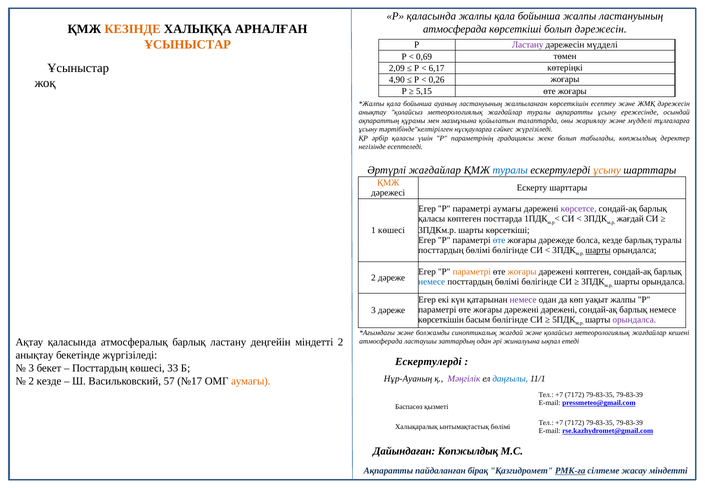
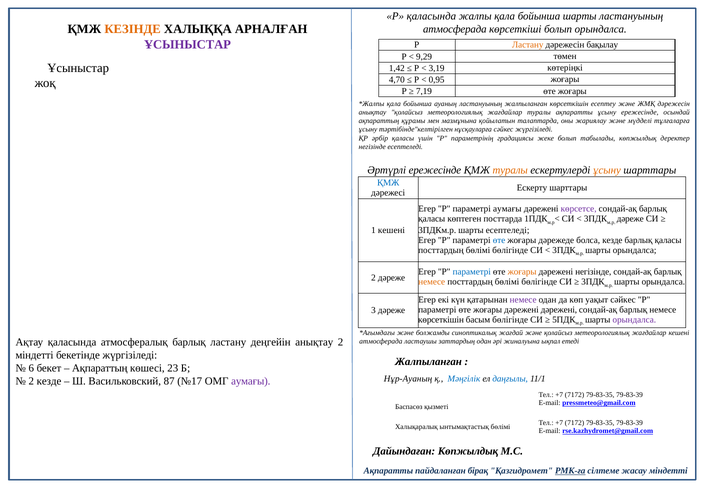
бойынша жалпы: жалпы -> шарты (580, 16)
болып дәрежесін: дәрежесін -> орындалса (601, 29)
ҰСЫНЫСТАР colour: orange -> purple (188, 44)
Ластану colour: purple -> orange (528, 45)
дәрежесін мүдделі: мүдделі -> бақылау (602, 45)
0,69: 0,69 -> 9,29 (424, 57)
2,09: 2,09 -> 1,42 (397, 68)
6,17: 6,17 -> 3,19 (437, 68)
4,90: 4,90 -> 4,70 (397, 80)
0,26: 0,26 -> 0,95 (437, 80)
5,15: 5,15 -> 7,19 (424, 91)
Әртүрлі жағдайлар: жағдайлар -> ережесінде (435, 170)
туралы colour: blue -> orange (510, 170)
ҚМЖ colour: orange -> blue (388, 183)
жағдай: жағдай -> дәреже (630, 219)
1 көшесі: көшесі -> кешені (391, 230)
шарты көрсеткіші: көрсеткіші -> есептеледі (508, 230)
туралы: туралы -> қаласы (668, 240)
шарты underline: present -> none (598, 250)
параметрі colour: orange -> blue (472, 272)
дәрежені көптеген: көптеген -> негізінде (593, 272)
немесе colour: blue -> orange (432, 282)
уақыт жалпы: жалпы -> сәйкес (623, 300)
деңгейін міндетті: міндетті -> анықтау (314, 342)
анықтау: анықтау -> міндетті (35, 355)
Ескертулерді: Ескертулерді -> Жалпыланған (428, 362)
3: 3 -> 6 (31, 368)
Посттардың: Посттардың -> Ақпараттың (100, 368)
33: 33 -> 23 (173, 368)
Мәңгілік colour: purple -> blue (464, 379)
57: 57 -> 87 (169, 381)
аумағы colour: orange -> purple (251, 381)
